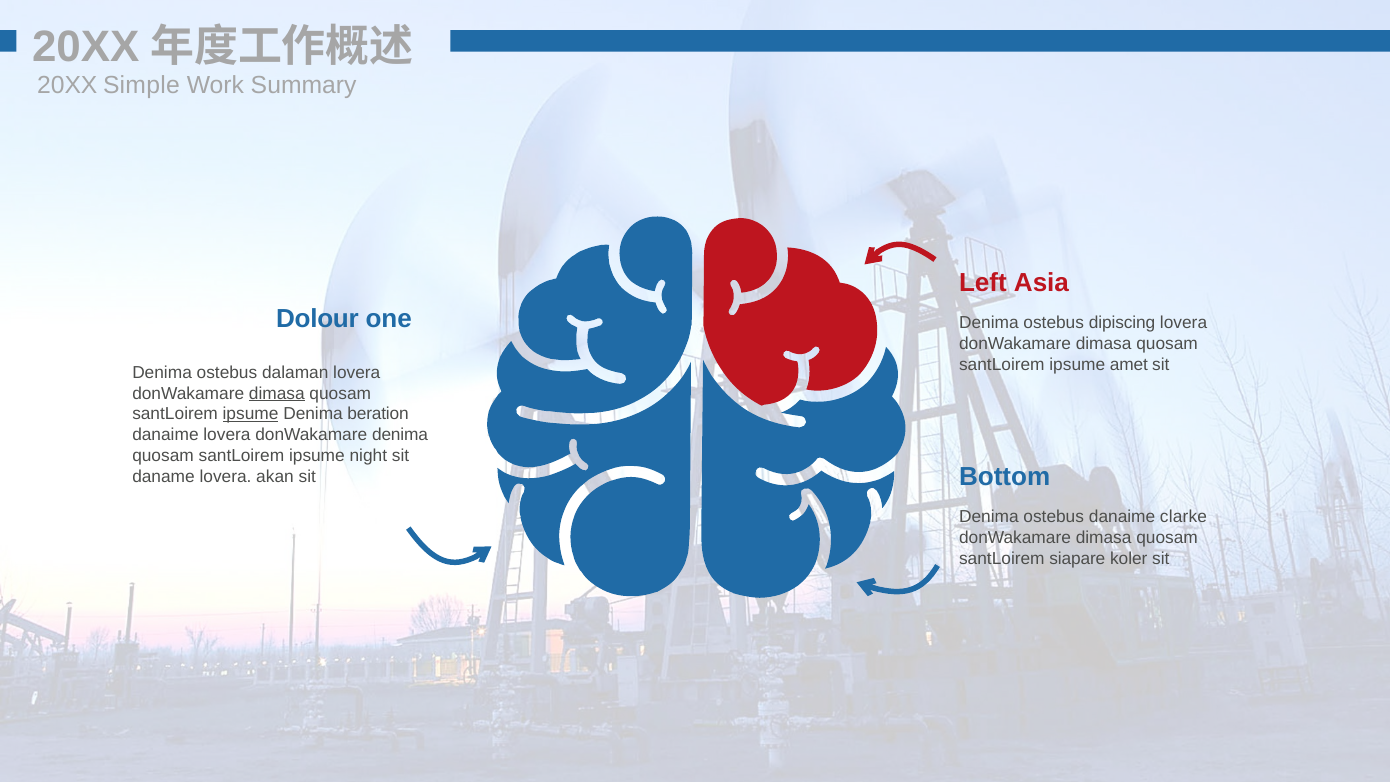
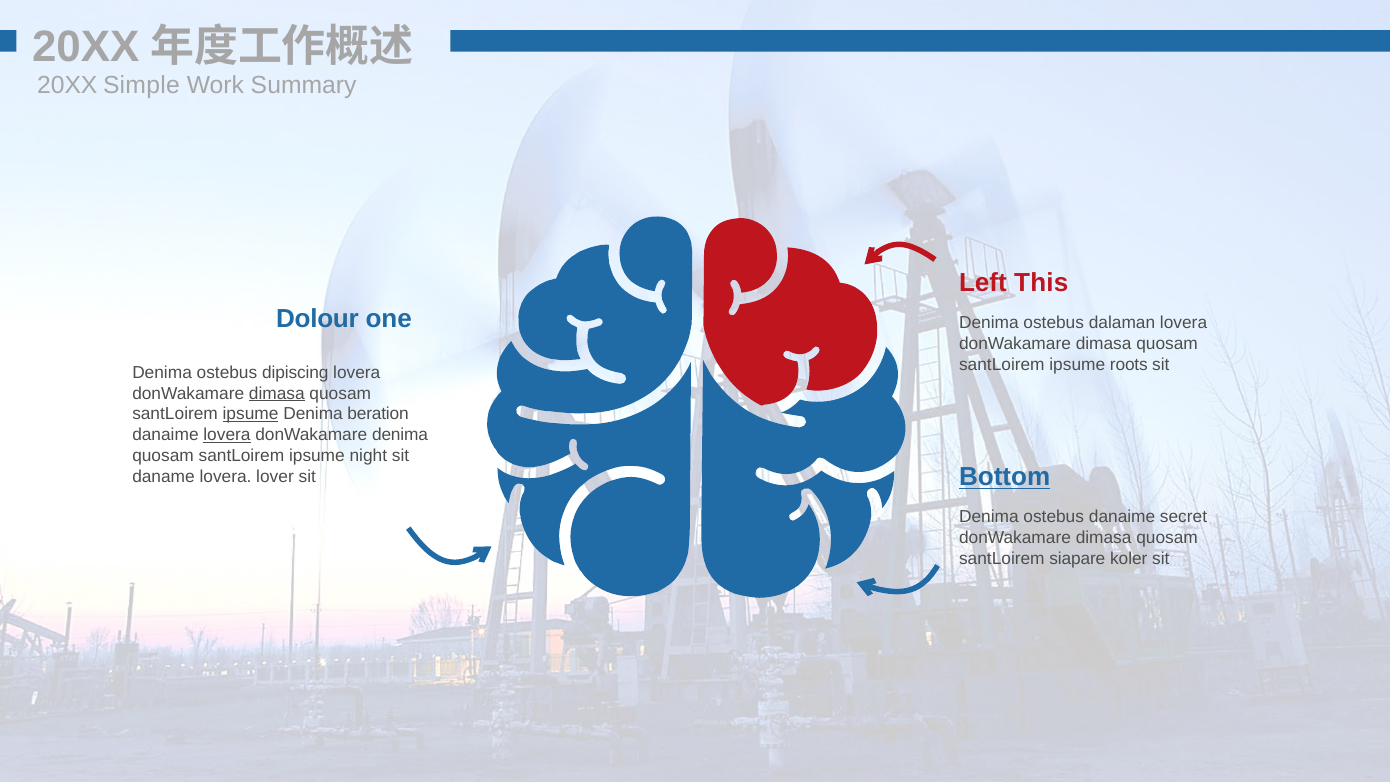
Asia: Asia -> This (1041, 283)
dipiscing: dipiscing -> dalaman (1122, 323)
amet: amet -> roots (1129, 365)
dalaman: dalaman -> dipiscing (295, 372)
lovera underline: none -> present (227, 435)
Bottom underline: none -> present (1005, 477)
akan: akan -> lover (275, 476)
clarke: clarke -> secret (1184, 517)
